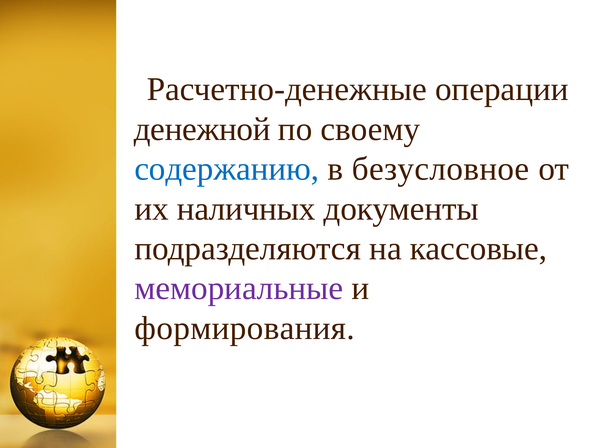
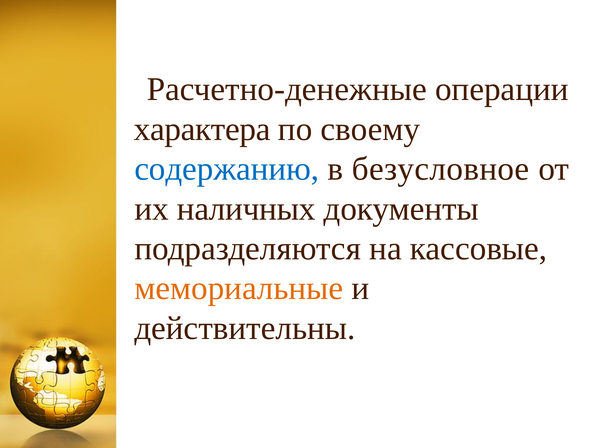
денежной: денежной -> характера (202, 129)
мемориальные colour: purple -> orange (239, 289)
формирования: формирования -> действительны (245, 329)
